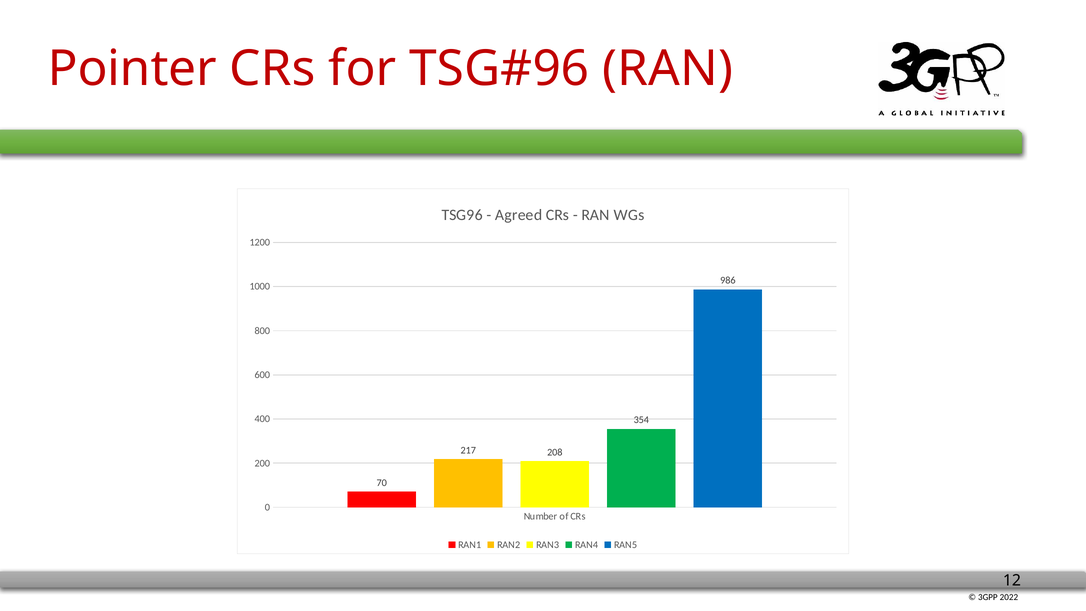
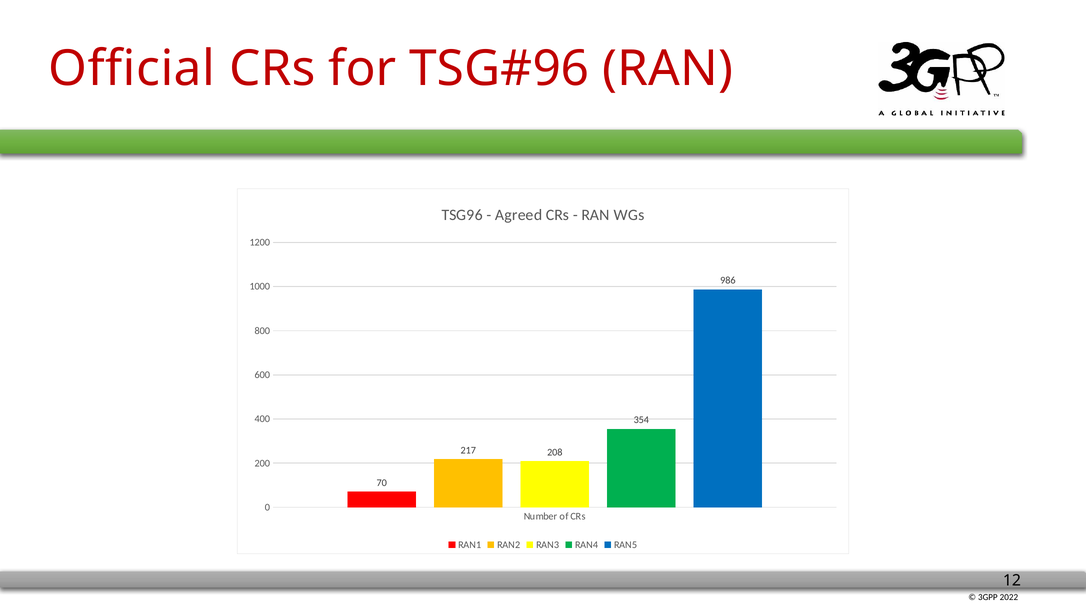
Pointer: Pointer -> Official (132, 69)
